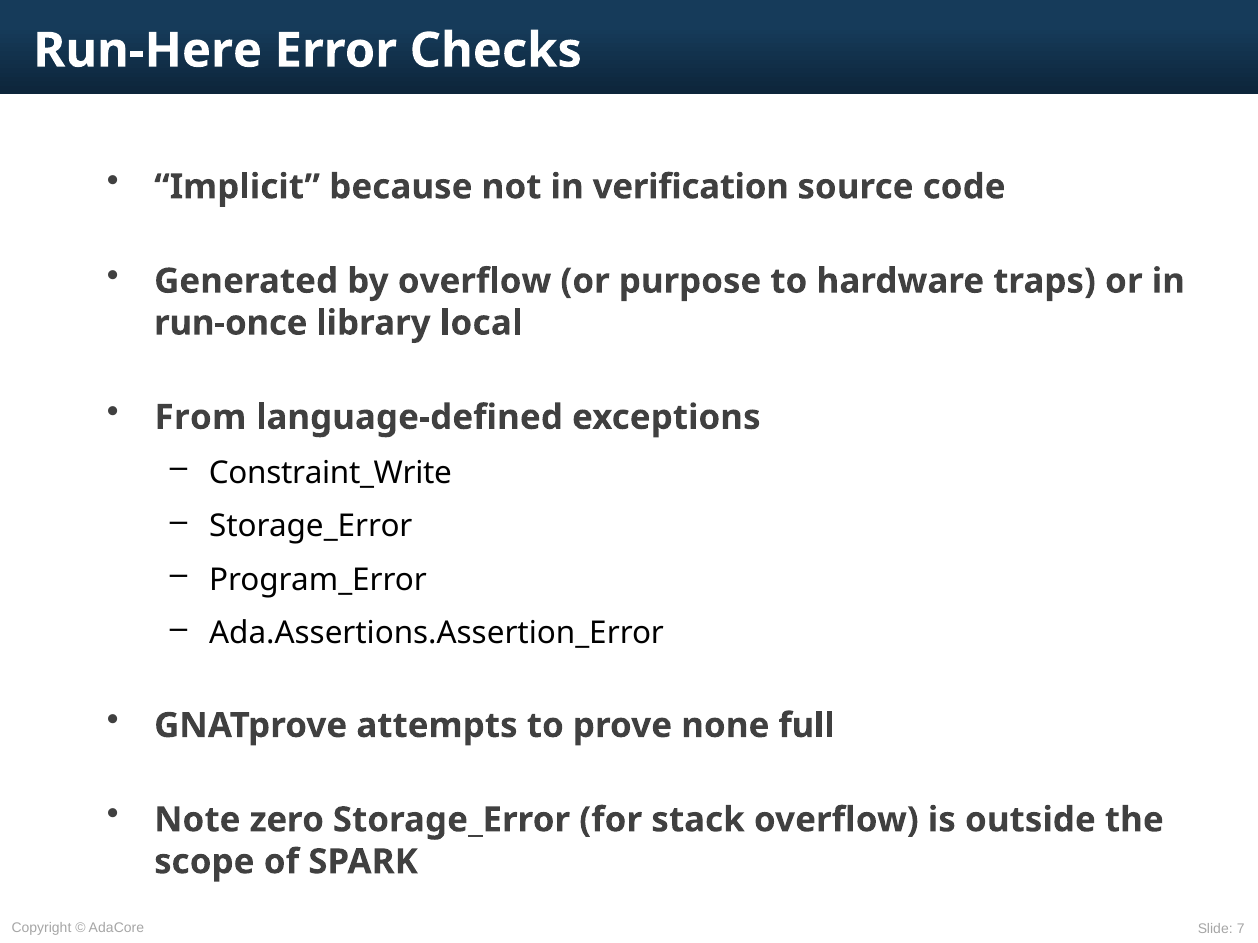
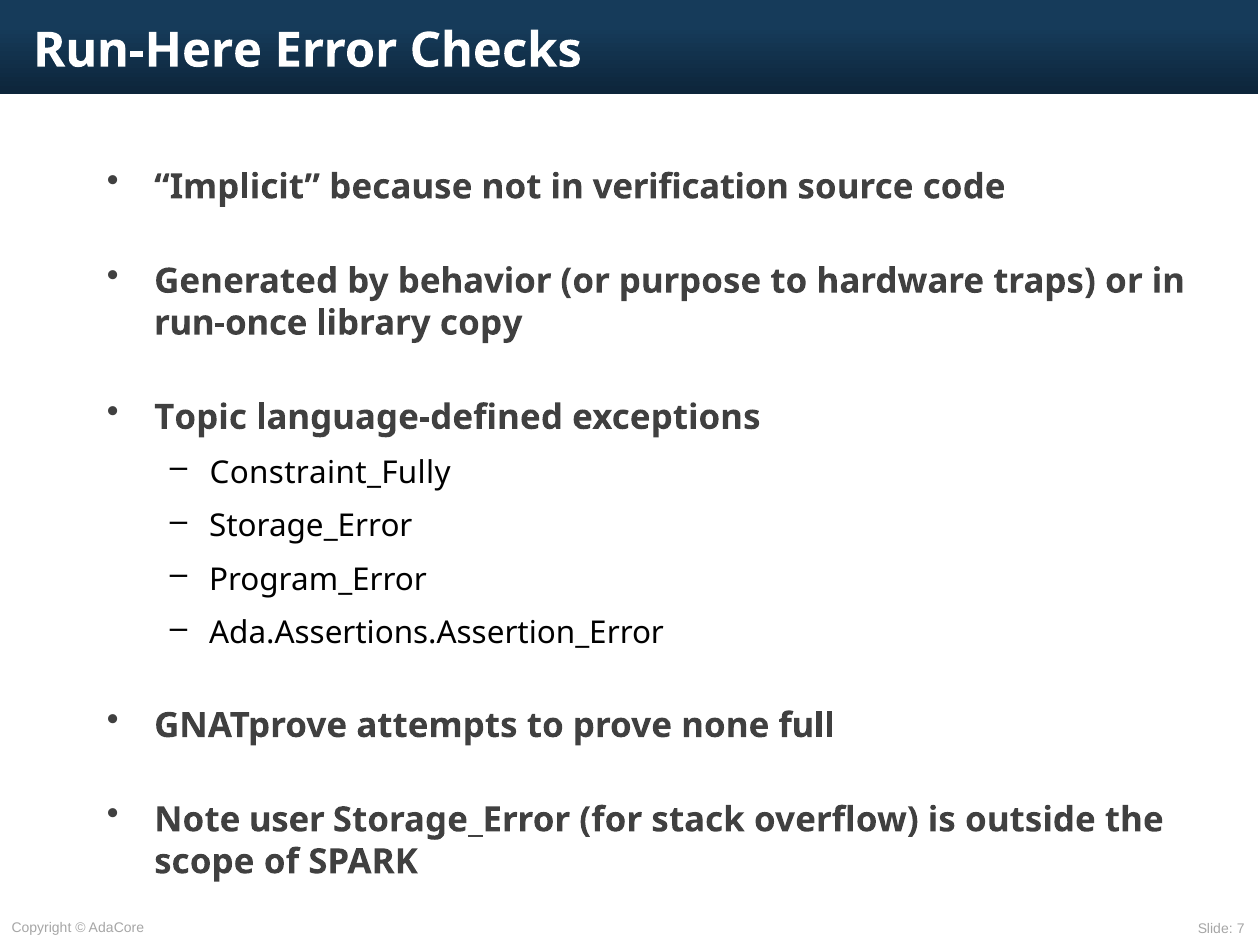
by overflow: overflow -> behavior (475, 281)
local: local -> copy (481, 323)
From: From -> Topic (200, 418)
Constraint_Write: Constraint_Write -> Constraint_Fully (330, 473)
zero: zero -> user (287, 820)
